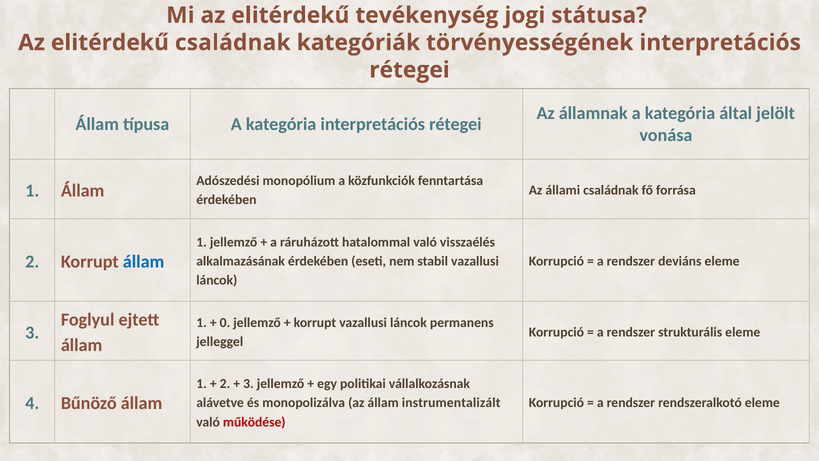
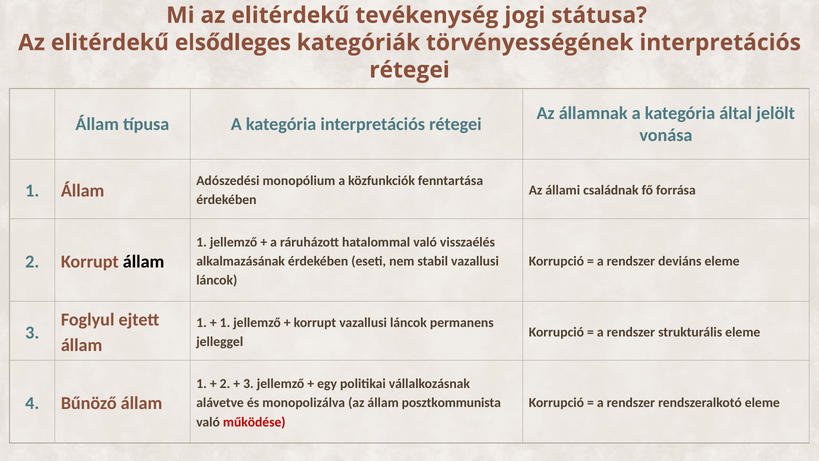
elitérdekű családnak: családnak -> elsődleges (233, 43)
állam colour: blue -> black (144, 262)
0: 0 -> 1 (225, 322)
instrumentalizált: instrumentalizált -> posztkommunista (451, 403)
